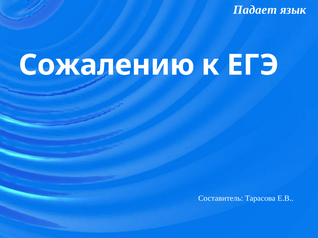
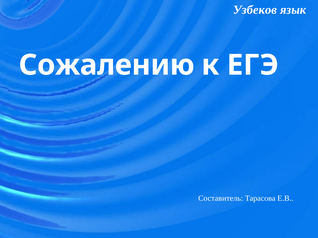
Падает: Падает -> Узбеков (255, 10)
